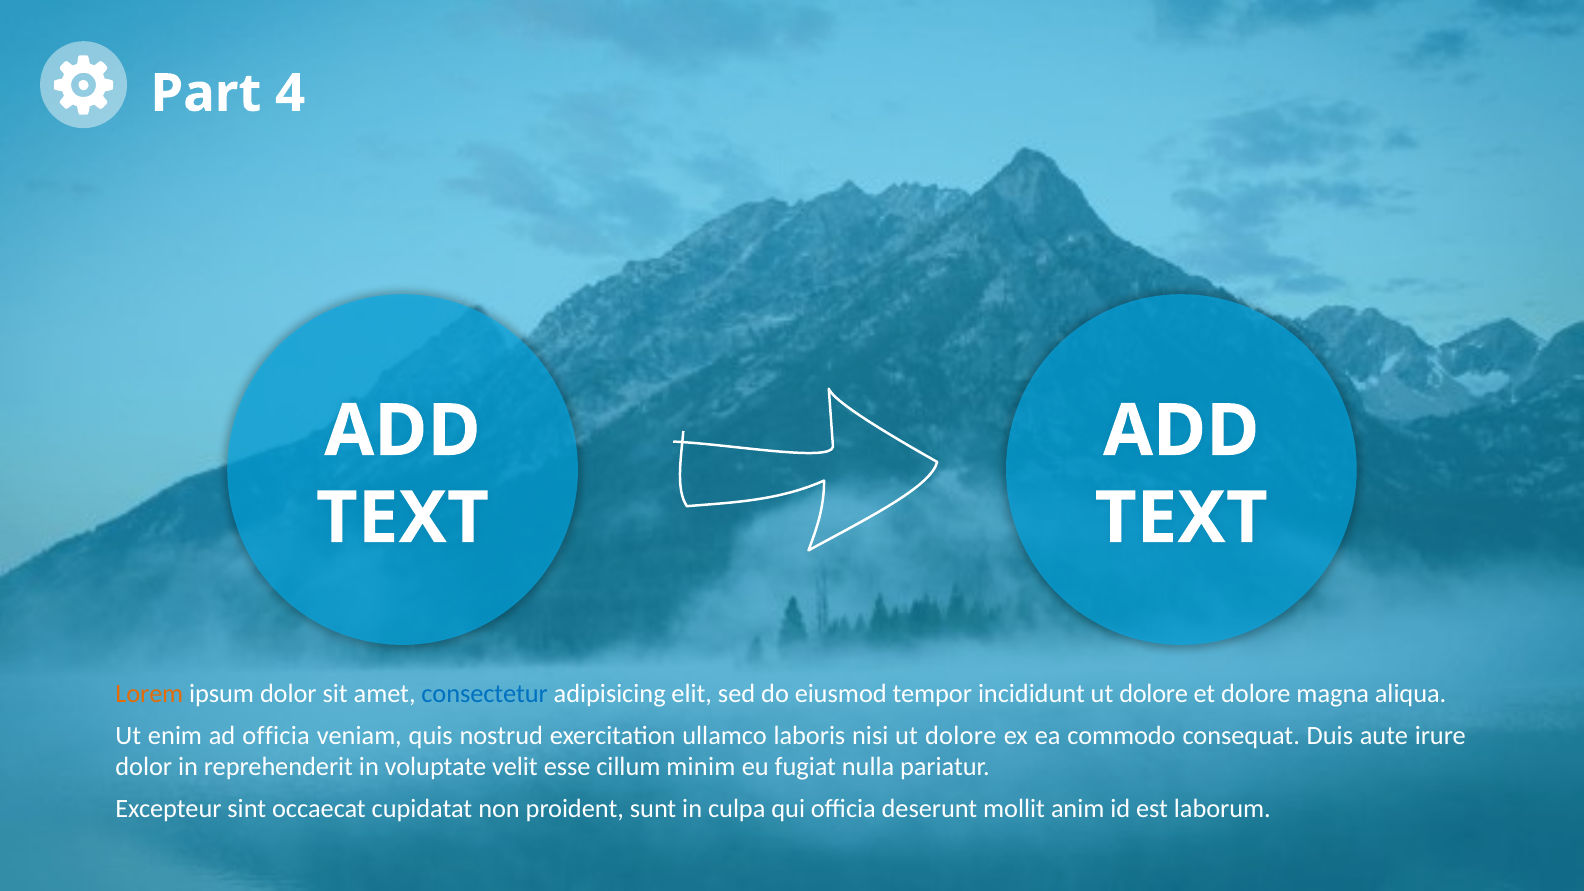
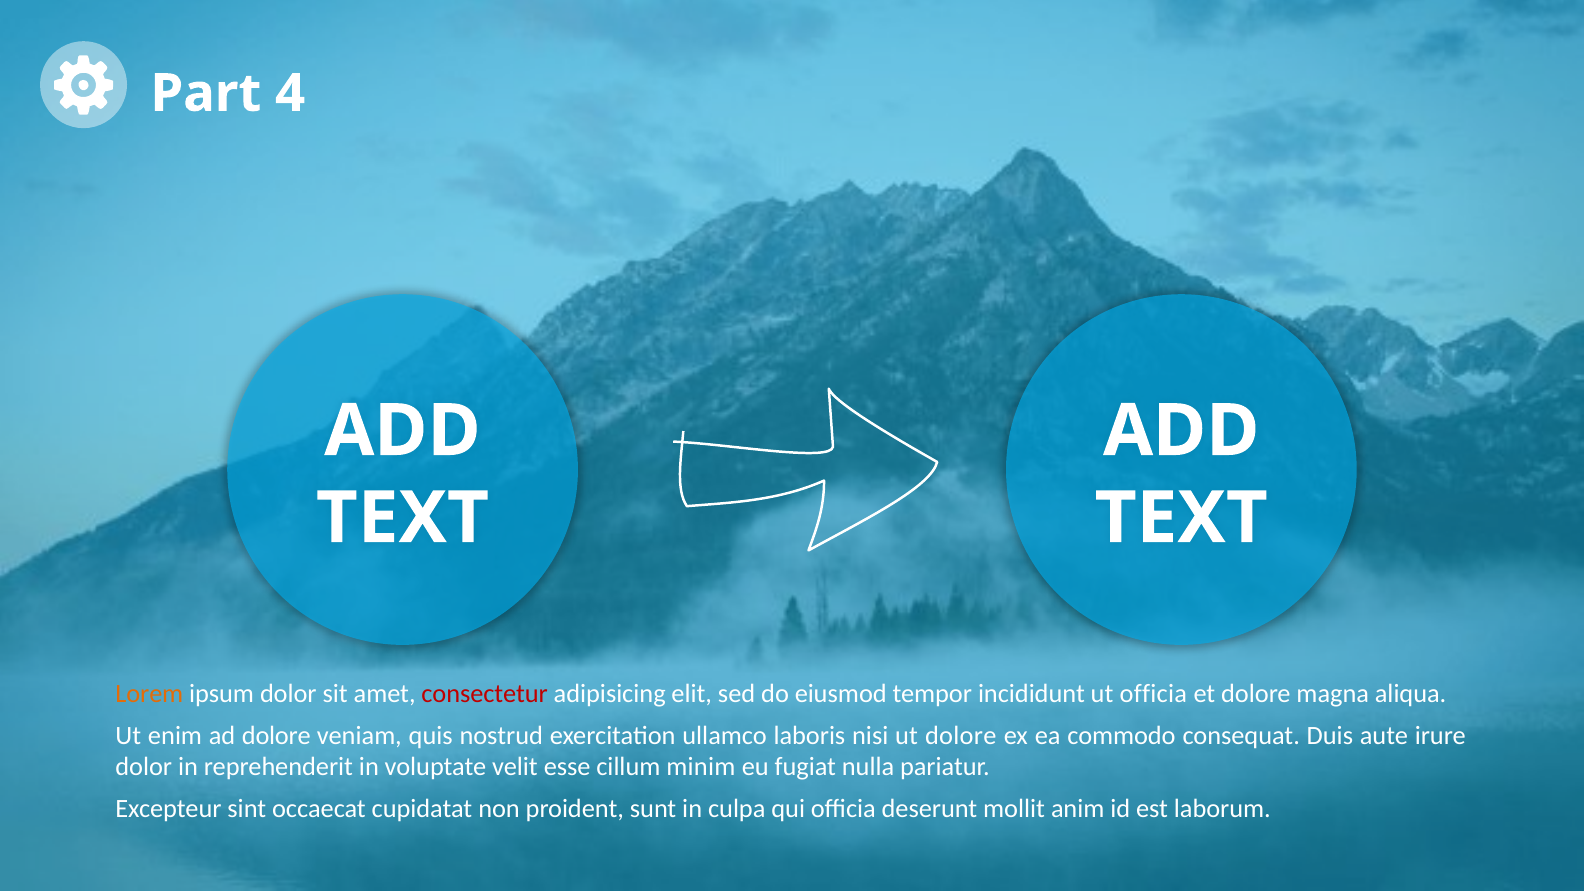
consectetur colour: blue -> red (485, 694)
incididunt ut dolore: dolore -> officia (1153, 694)
ad officia: officia -> dolore (276, 735)
